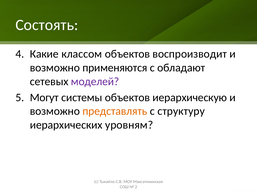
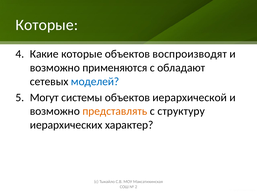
Состоять: Состоять -> Которые (47, 25)
Какие классом: классом -> которые (82, 54)
воспроизводит: воспроизводит -> воспроизводят (190, 54)
моделей colour: purple -> blue (95, 81)
иерархическую: иерархическую -> иерархической (190, 97)
уровням: уровням -> характер (129, 125)
